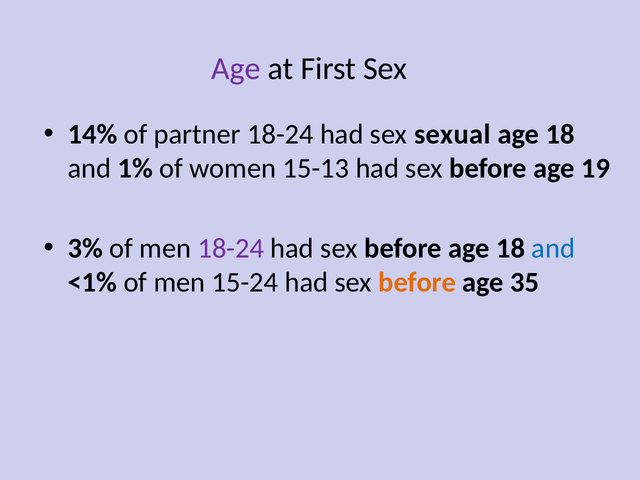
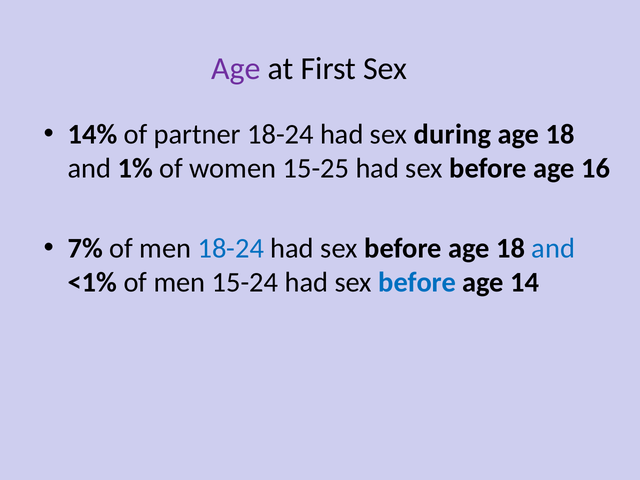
sexual: sexual -> during (452, 134)
15-13: 15-13 -> 15-25 (316, 168)
19: 19 -> 16 (596, 168)
3%: 3% -> 7% (85, 248)
18-24 colour: purple -> blue (231, 248)
before colour: orange -> blue (417, 282)
35: 35 -> 14 (525, 282)
